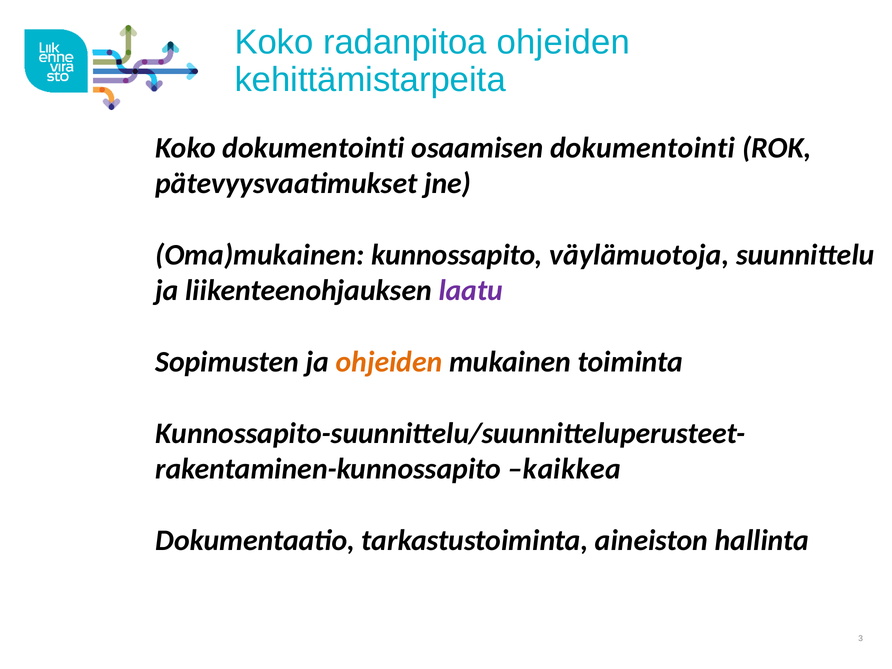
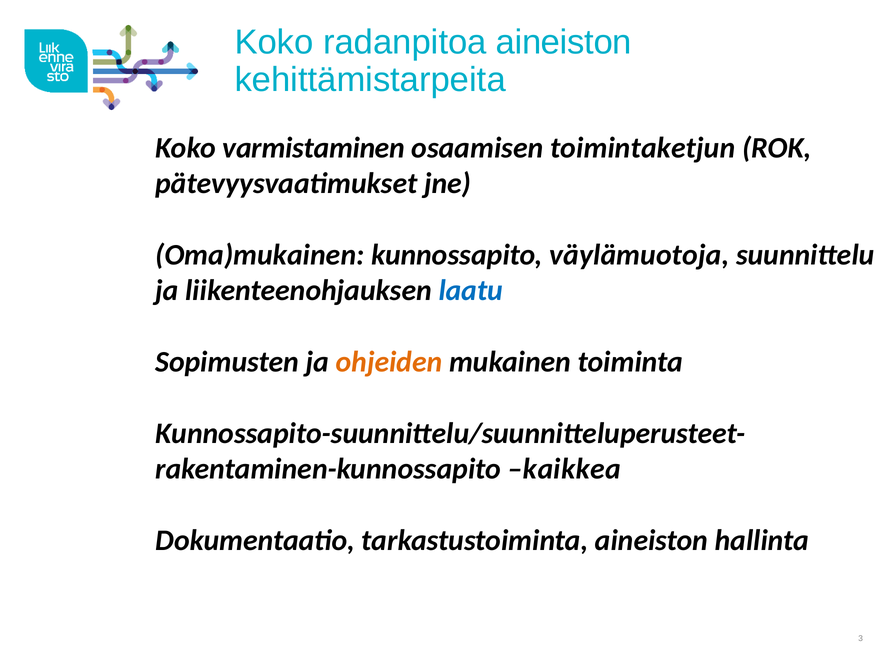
radanpitoa ohjeiden: ohjeiden -> aineiston (564, 42)
Koko dokumentointi: dokumentointi -> varmistaminen (314, 148)
osaamisen dokumentointi: dokumentointi -> toimintaketjun (643, 148)
laatu colour: purple -> blue (471, 291)
